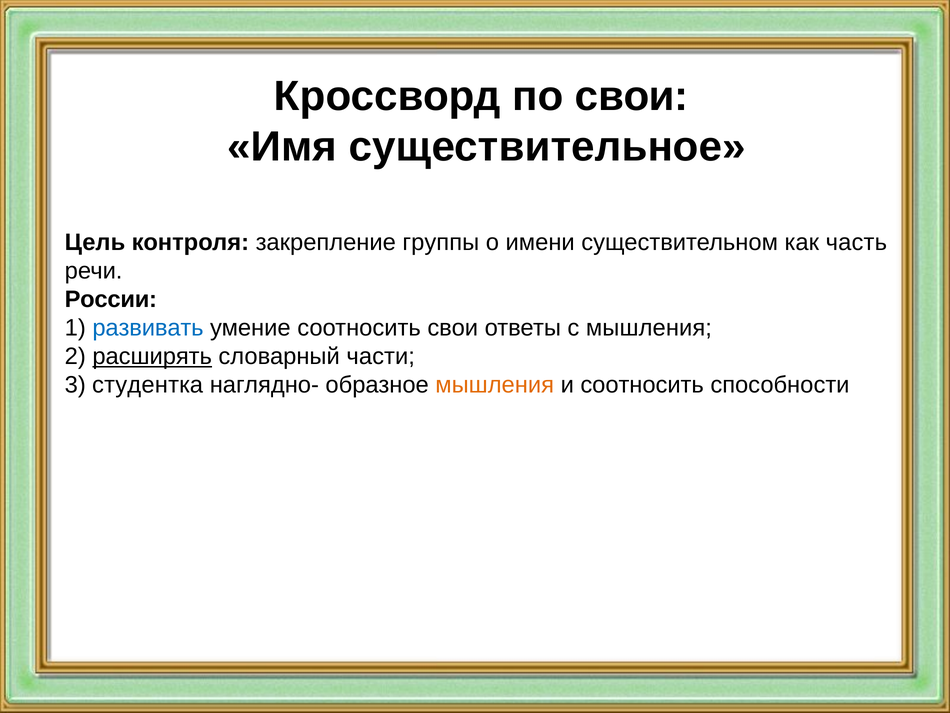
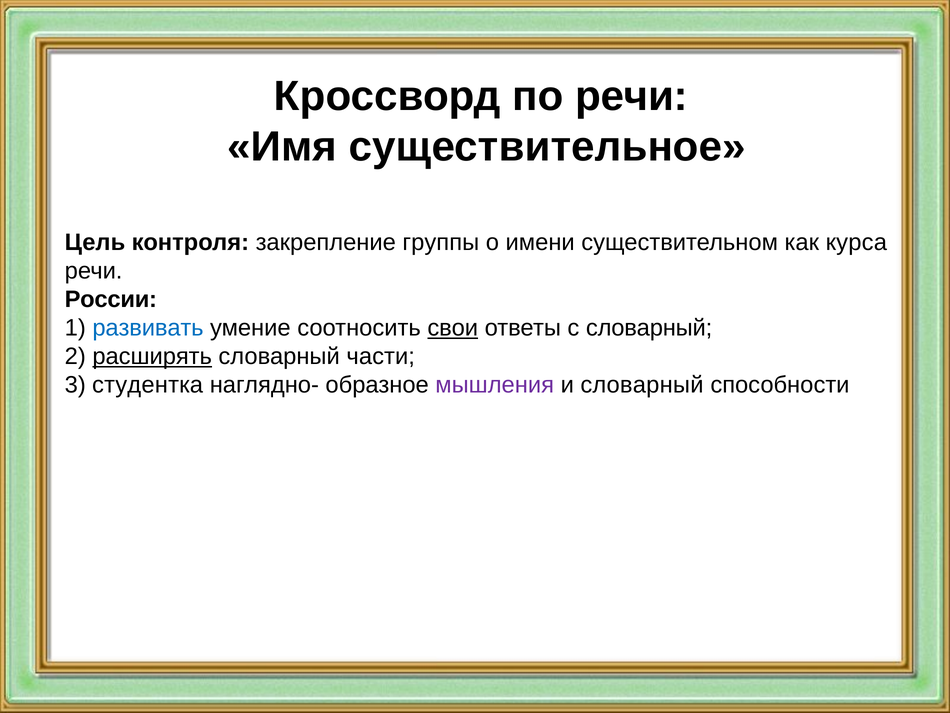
по свои: свои -> речи (632, 96)
часть: часть -> курса (856, 242)
свои underline: none -> present (453, 328)
с мышления: мышления -> словарный (649, 328)
мышления colour: orange -> purple (495, 385)
и соотносить: соотносить -> словарный (642, 385)
